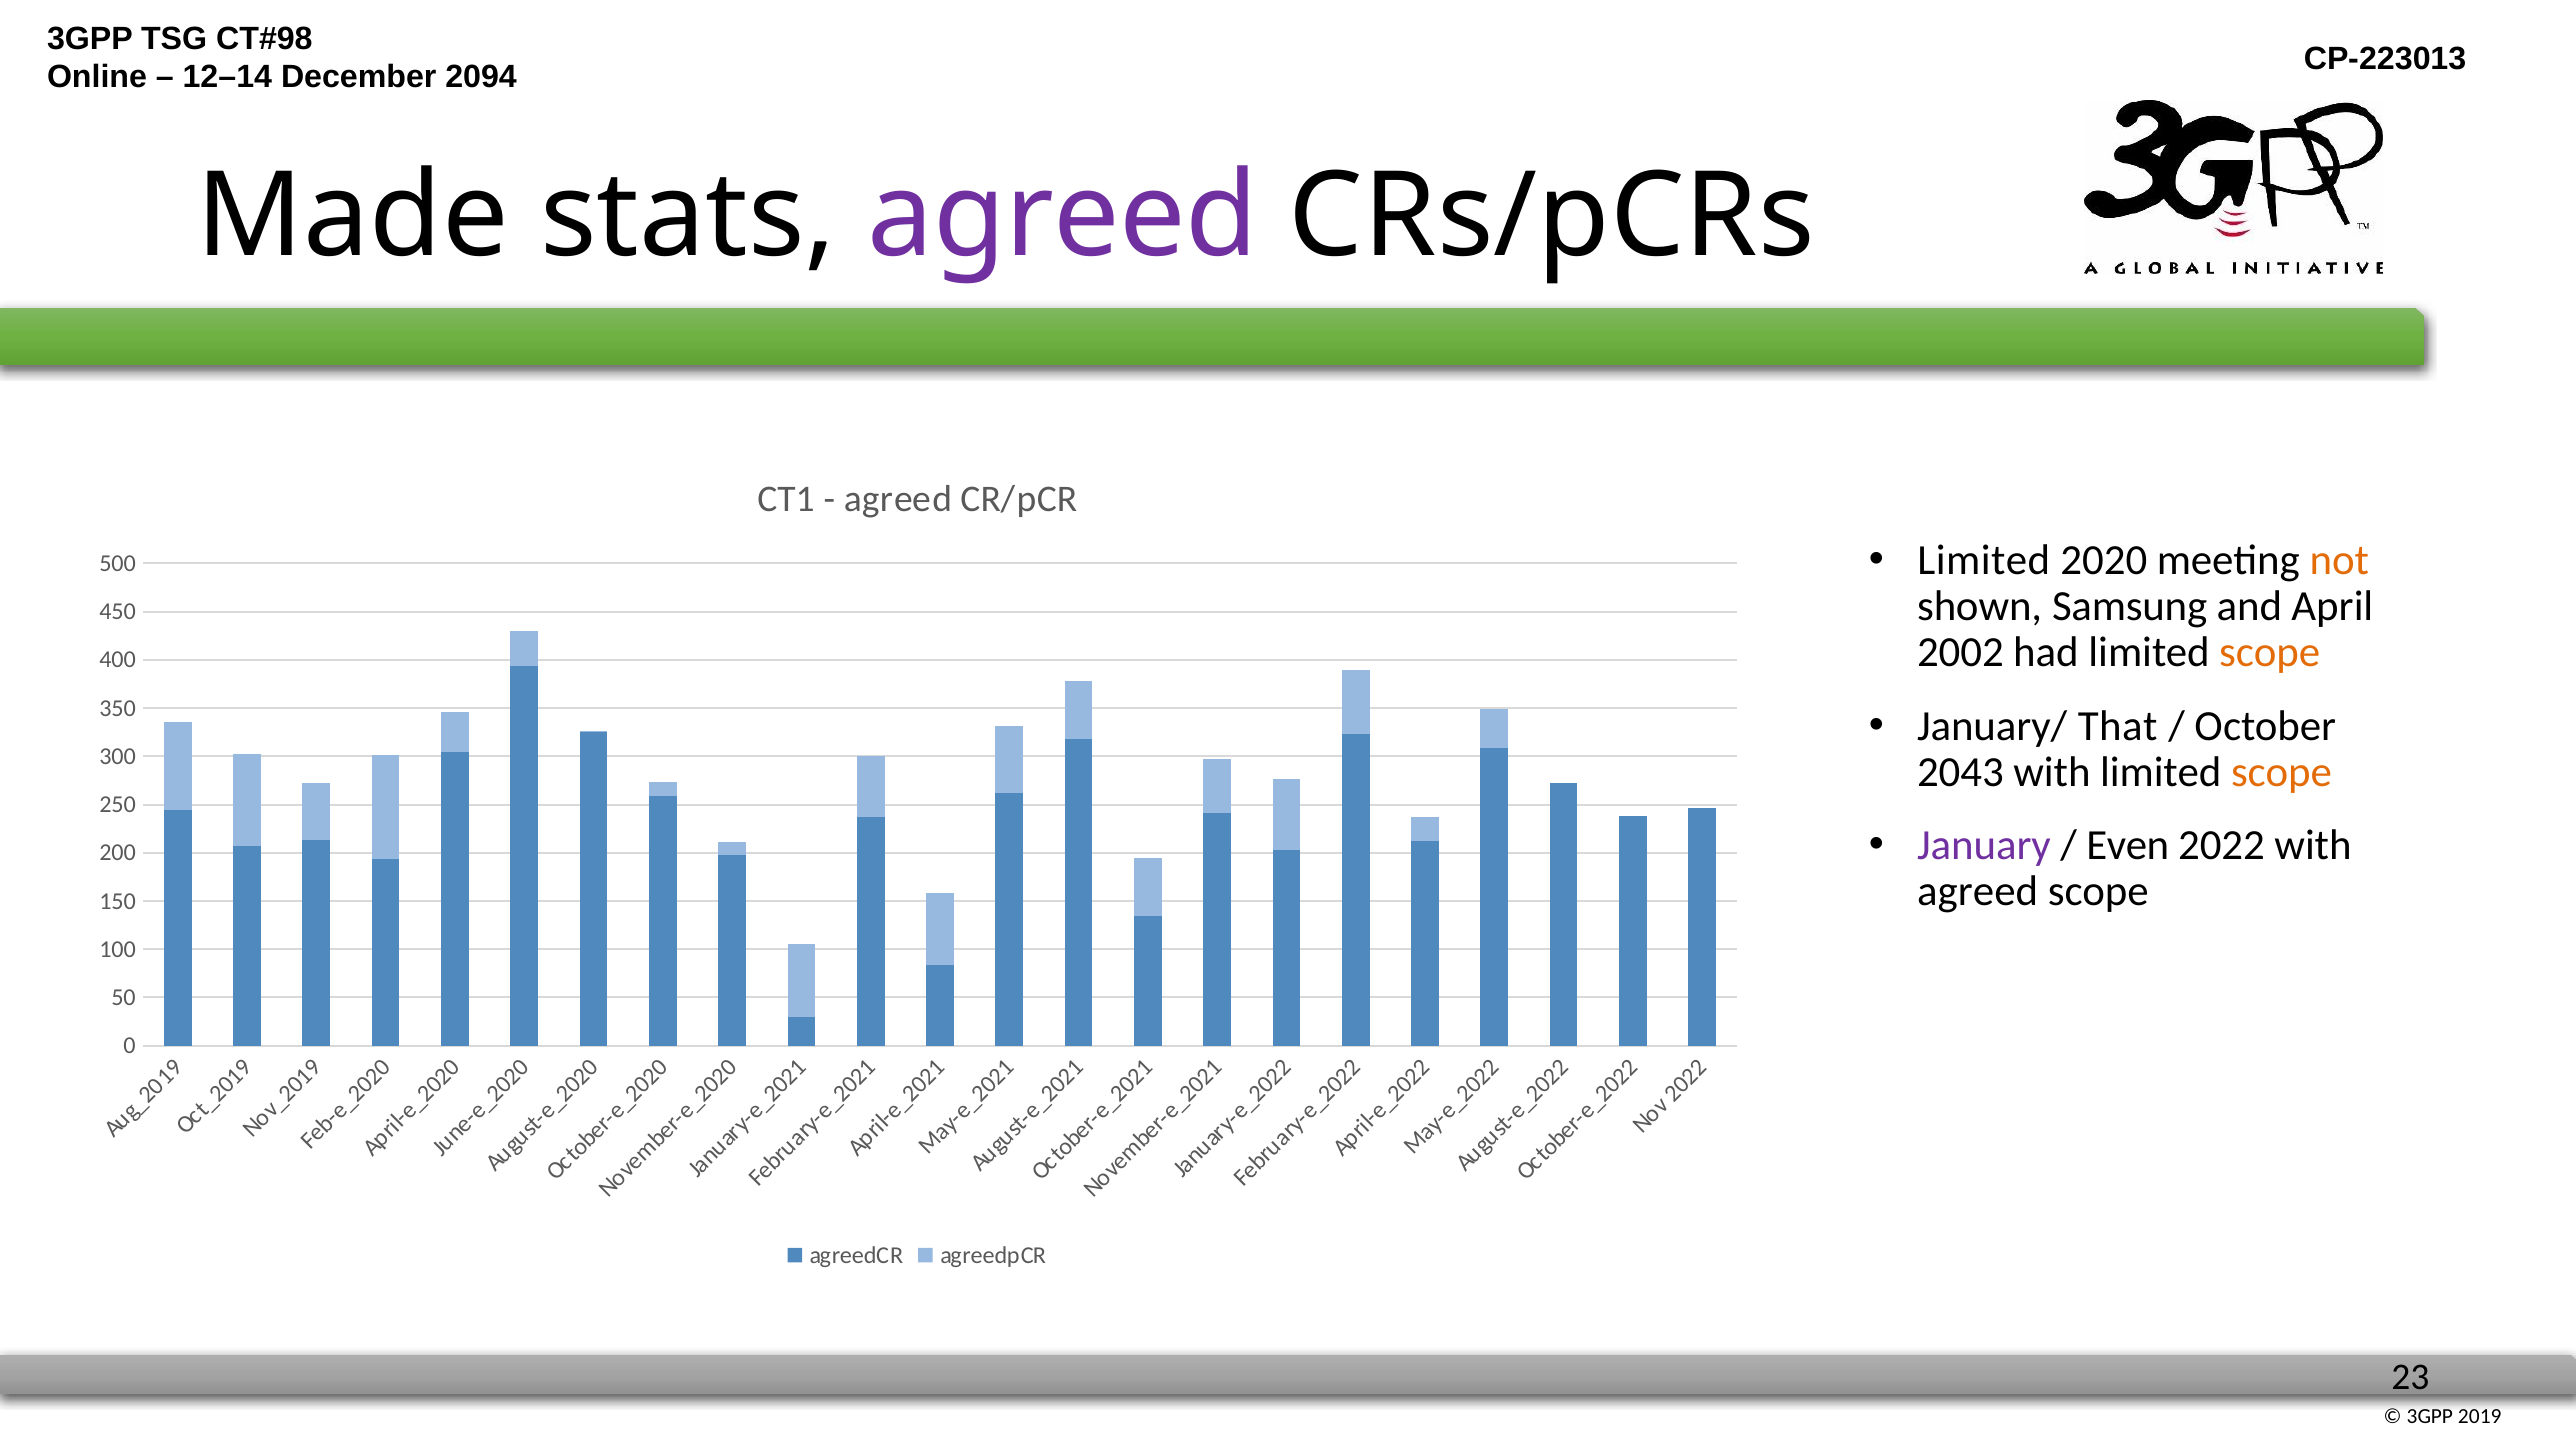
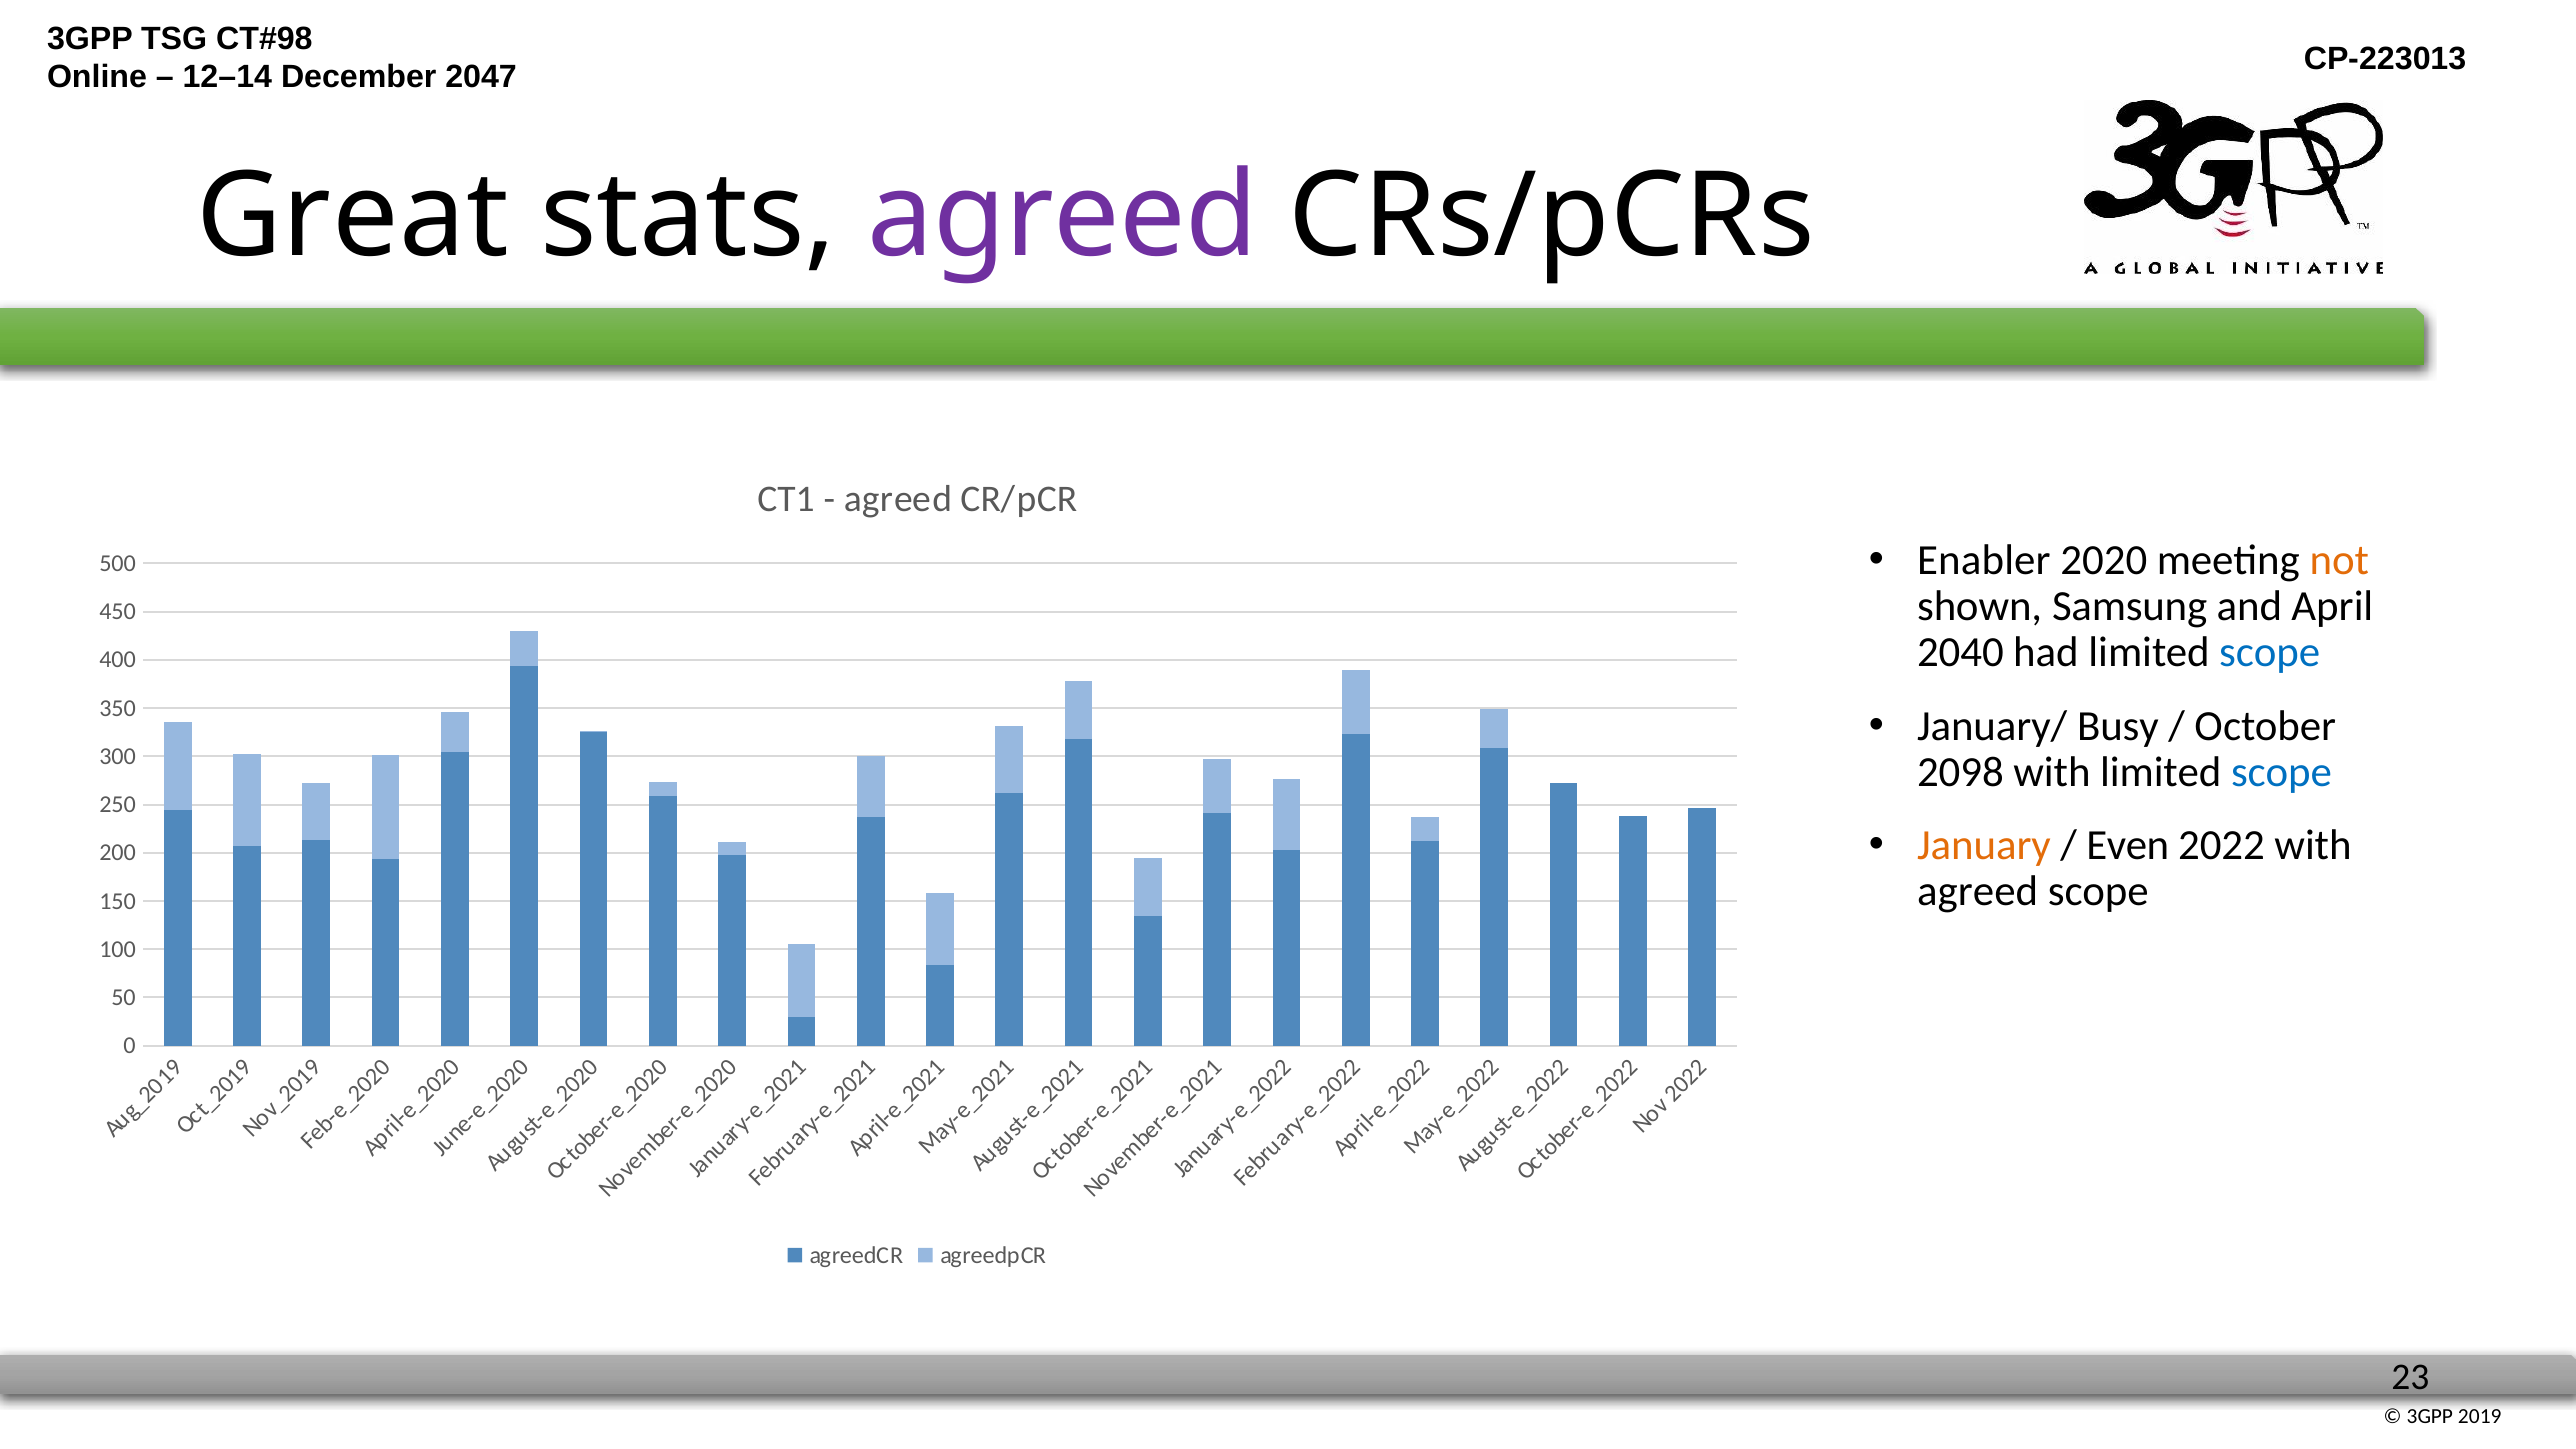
2094: 2094 -> 2047 (481, 77)
Made: Made -> Great (353, 216)
Limited: Limited -> Enabler (1984, 560)
2002: 2002 -> 2040 (1960, 653)
scope colour: orange -> blue (2270, 653)
That: That -> Busy (2118, 726)
2043: 2043 -> 2098 (1960, 772)
scope colour: orange -> blue (2281, 772)
January colour: purple -> orange (1984, 845)
